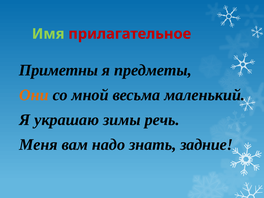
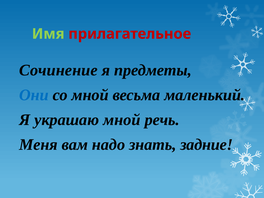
Приметны: Приметны -> Сочинение (58, 70)
Они colour: orange -> blue (34, 95)
украшаю зимы: зимы -> мной (122, 120)
